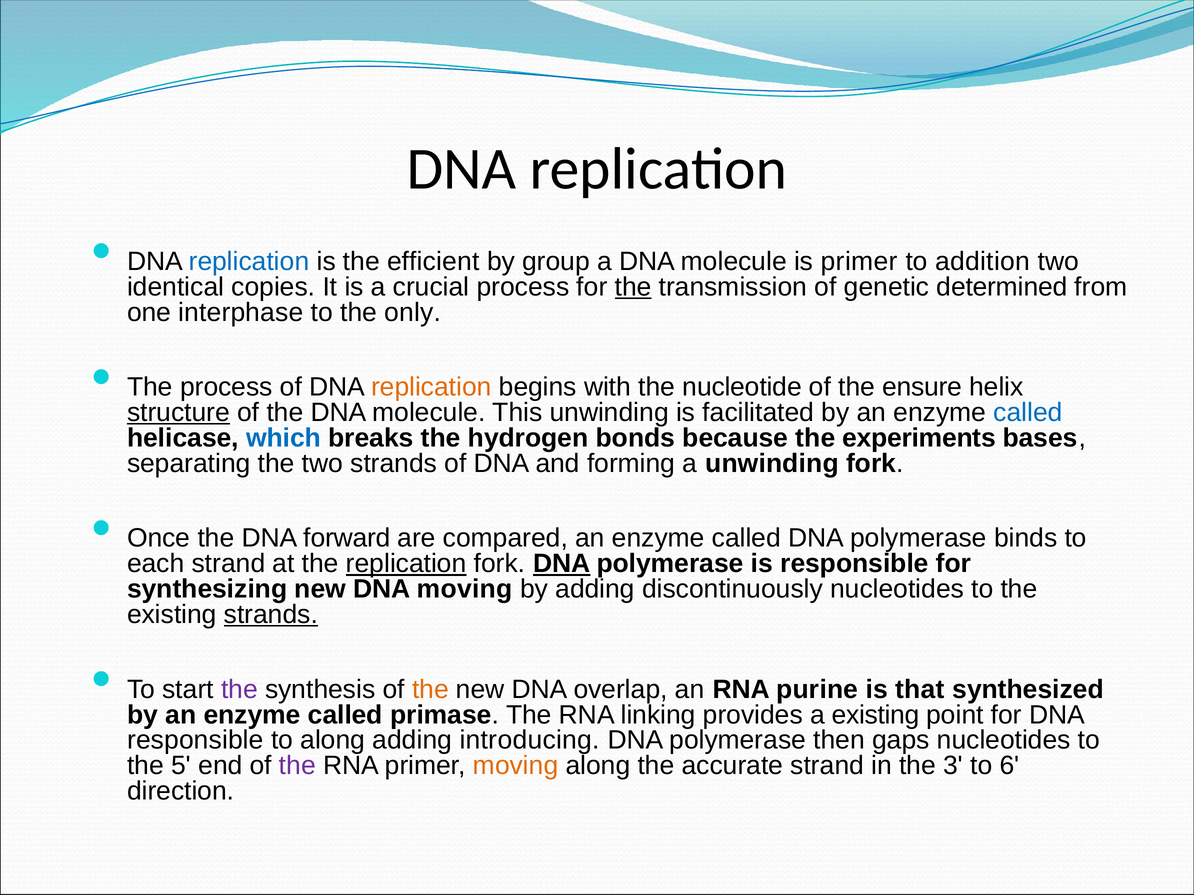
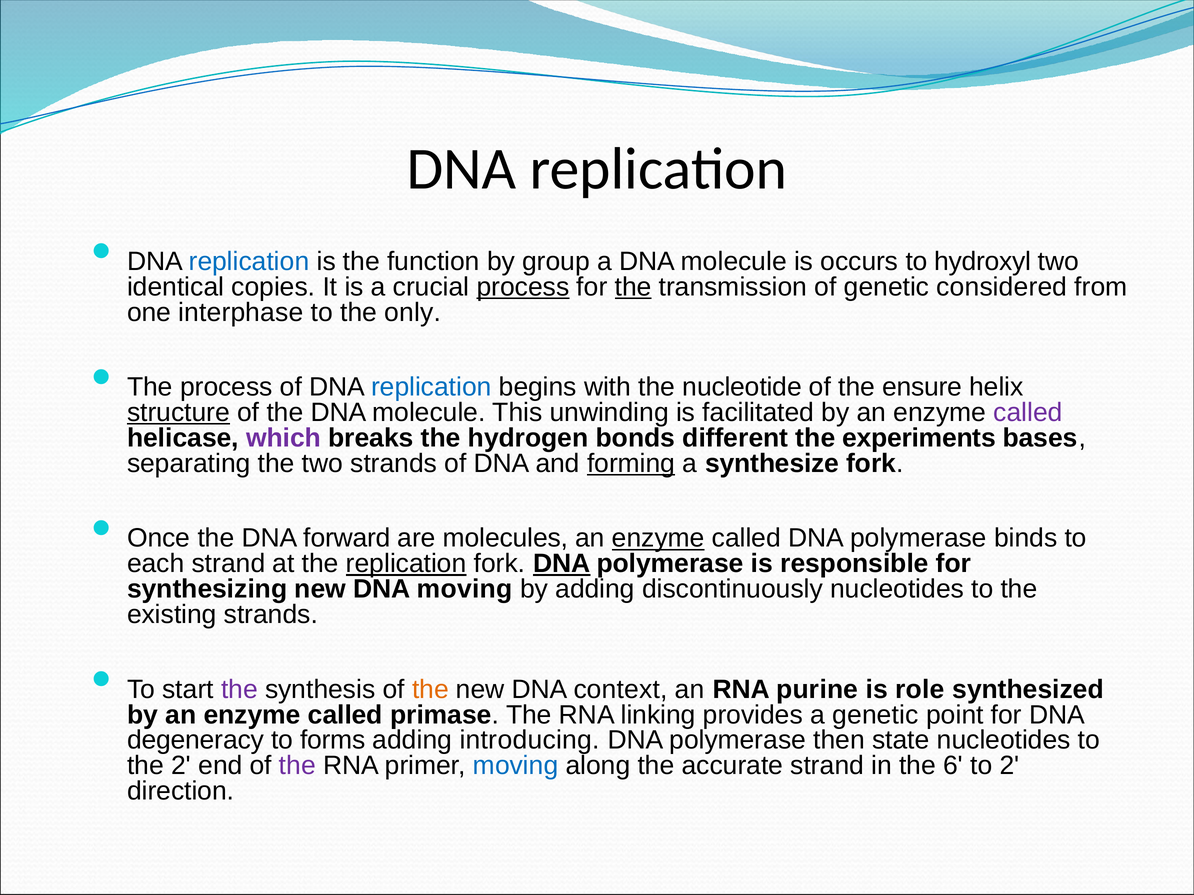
efficient: efficient -> function (433, 261)
is primer: primer -> occurs (859, 261)
addition: addition -> hydroxyl (983, 261)
process underline: none -> present (523, 287)
determined: determined -> considered (1002, 287)
replication colour: orange -> blue (431, 387)
called colour: blue -> purple (1028, 413)
which colour: blue -> purple (284, 438)
because: because -> different (735, 438)
forming underline: none -> present (631, 464)
a unwinding: unwinding -> synthesize (772, 464)
compared: compared -> molecules (506, 538)
enzyme underline: none -> present (658, 538)
strands underline: present -> none (271, 615)
overlap: overlap -> context (620, 690)
that: that -> role (920, 690)
a existing: existing -> genetic (875, 715)
responsible: responsible -> degeneracy (196, 741)
to along: along -> forms (333, 741)
gaps: gaps -> state (901, 741)
the 5: 5 -> 2 (181, 766)
moving colour: orange -> blue (516, 766)
3: 3 -> 6 (953, 766)
to 6: 6 -> 2 (1010, 766)
